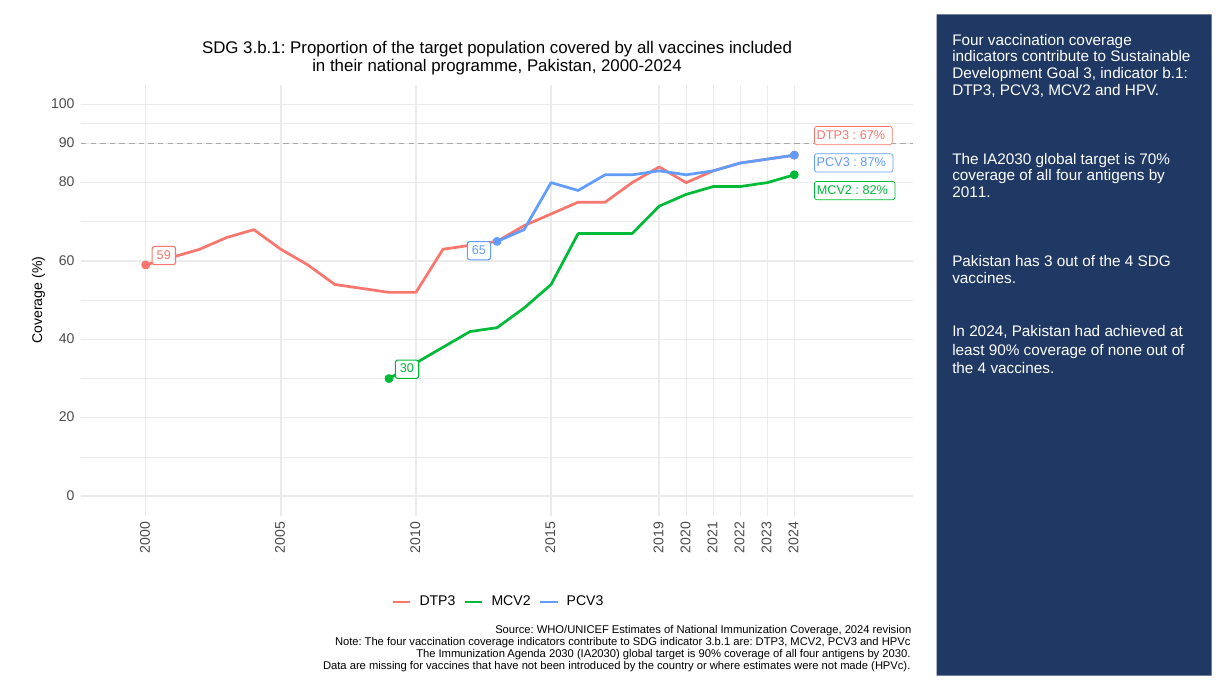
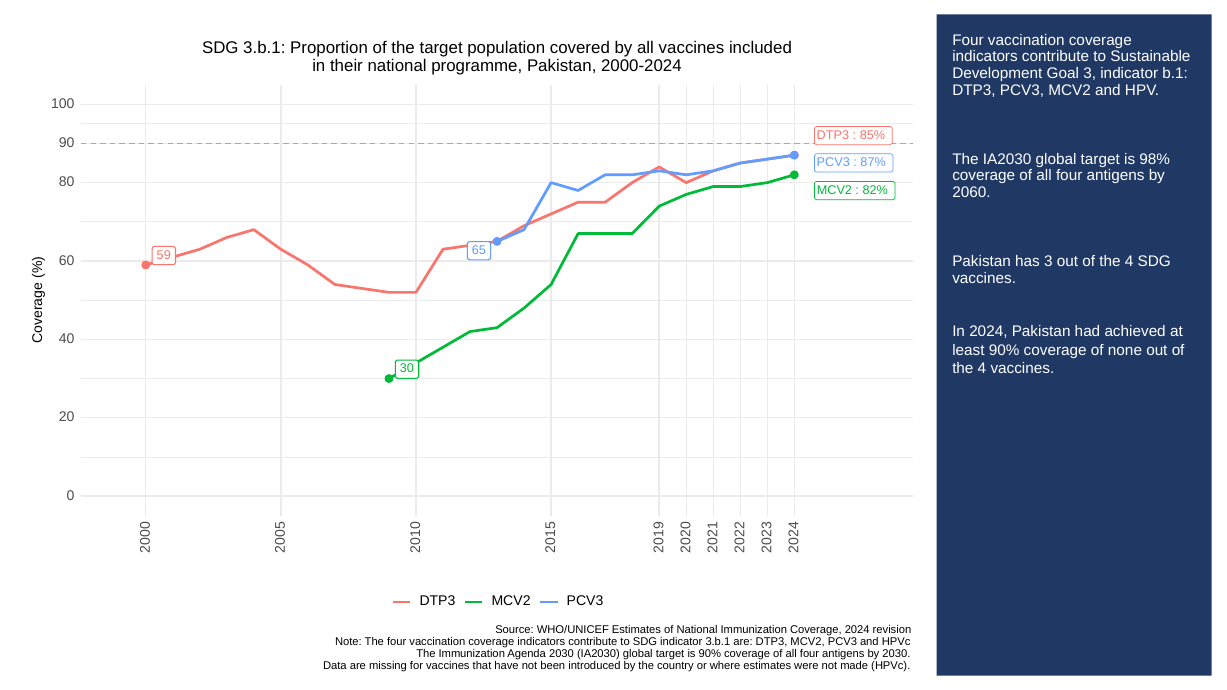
67%: 67% -> 85% (872, 135)
70%: 70% -> 98% (1155, 159)
2011: 2011 -> 2060 (971, 192)
